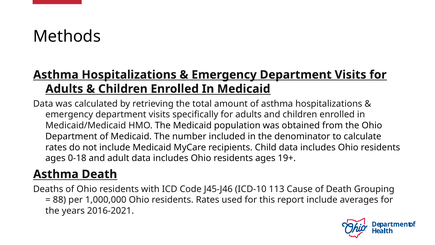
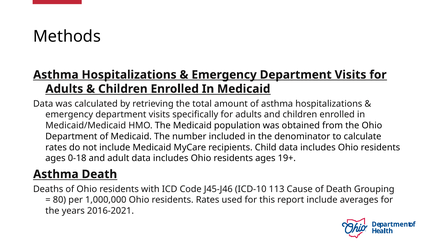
88: 88 -> 80 (59, 200)
